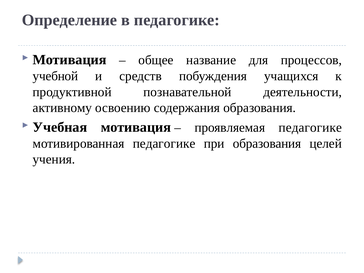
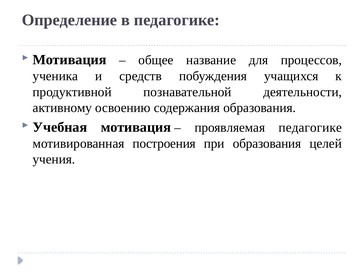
учебной: учебной -> ученика (55, 76)
мотивированная педагогике: педагогике -> построения (164, 144)
